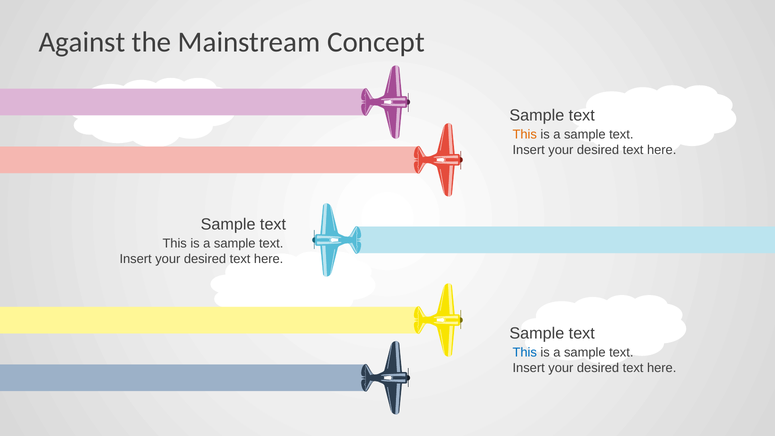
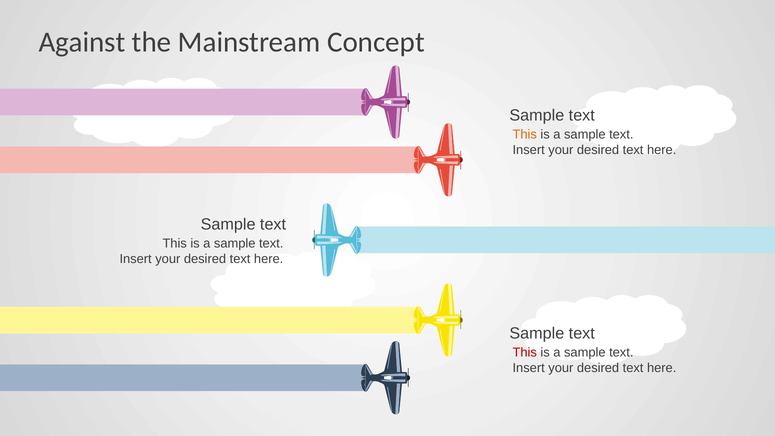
This colour: blue -> red (525, 352)
